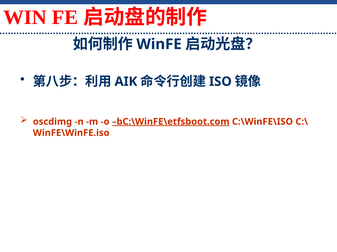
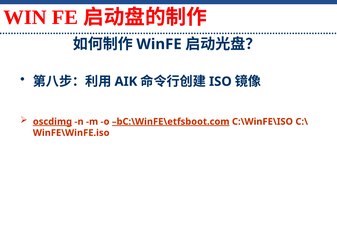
oscdimg underline: none -> present (52, 122)
